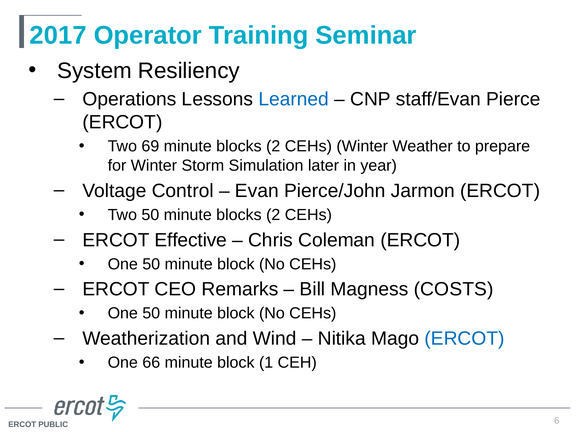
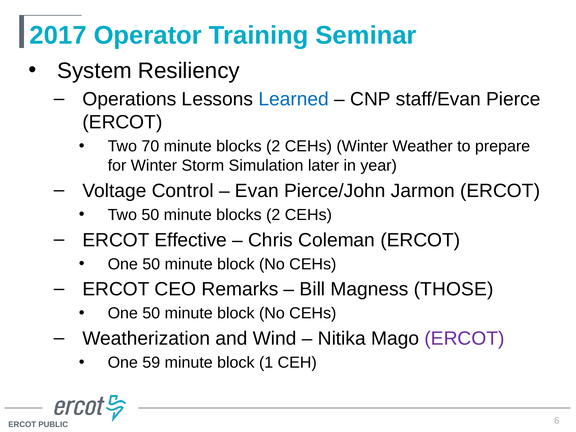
69: 69 -> 70 (150, 146)
COSTS: COSTS -> THOSE (454, 289)
ERCOT colour: blue -> purple (464, 339)
66: 66 -> 59 (151, 363)
